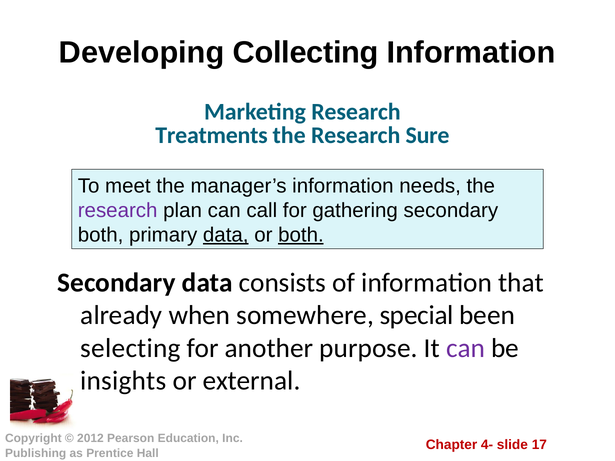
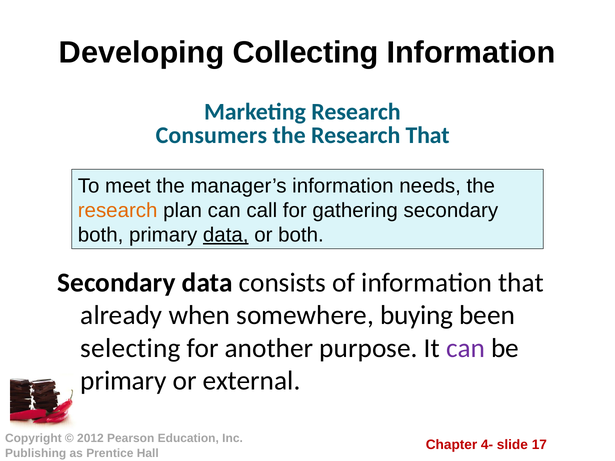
Treatments: Treatments -> Consumers (211, 136)
Research Sure: Sure -> That (428, 136)
research colour: purple -> orange (118, 210)
both underline: present -> none (301, 235)
special: special -> buying (417, 316)
insights: insights -> primary (124, 381)
